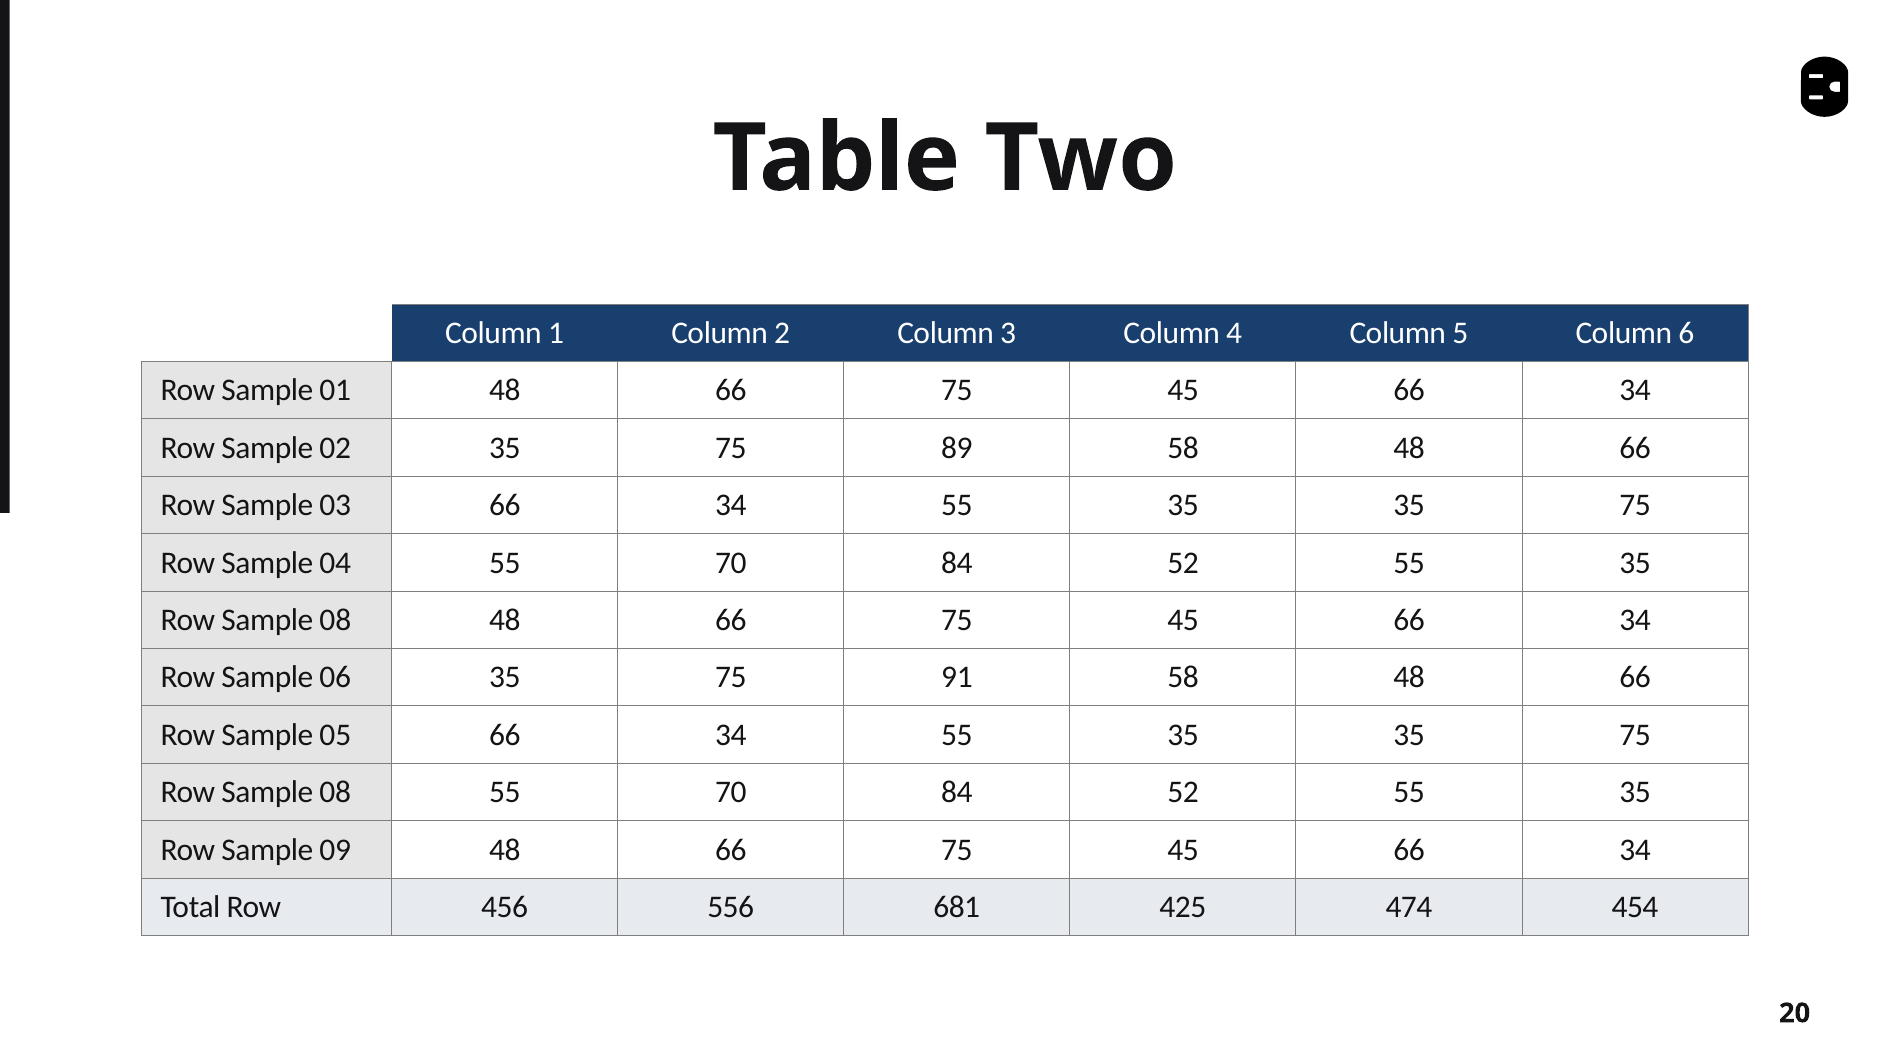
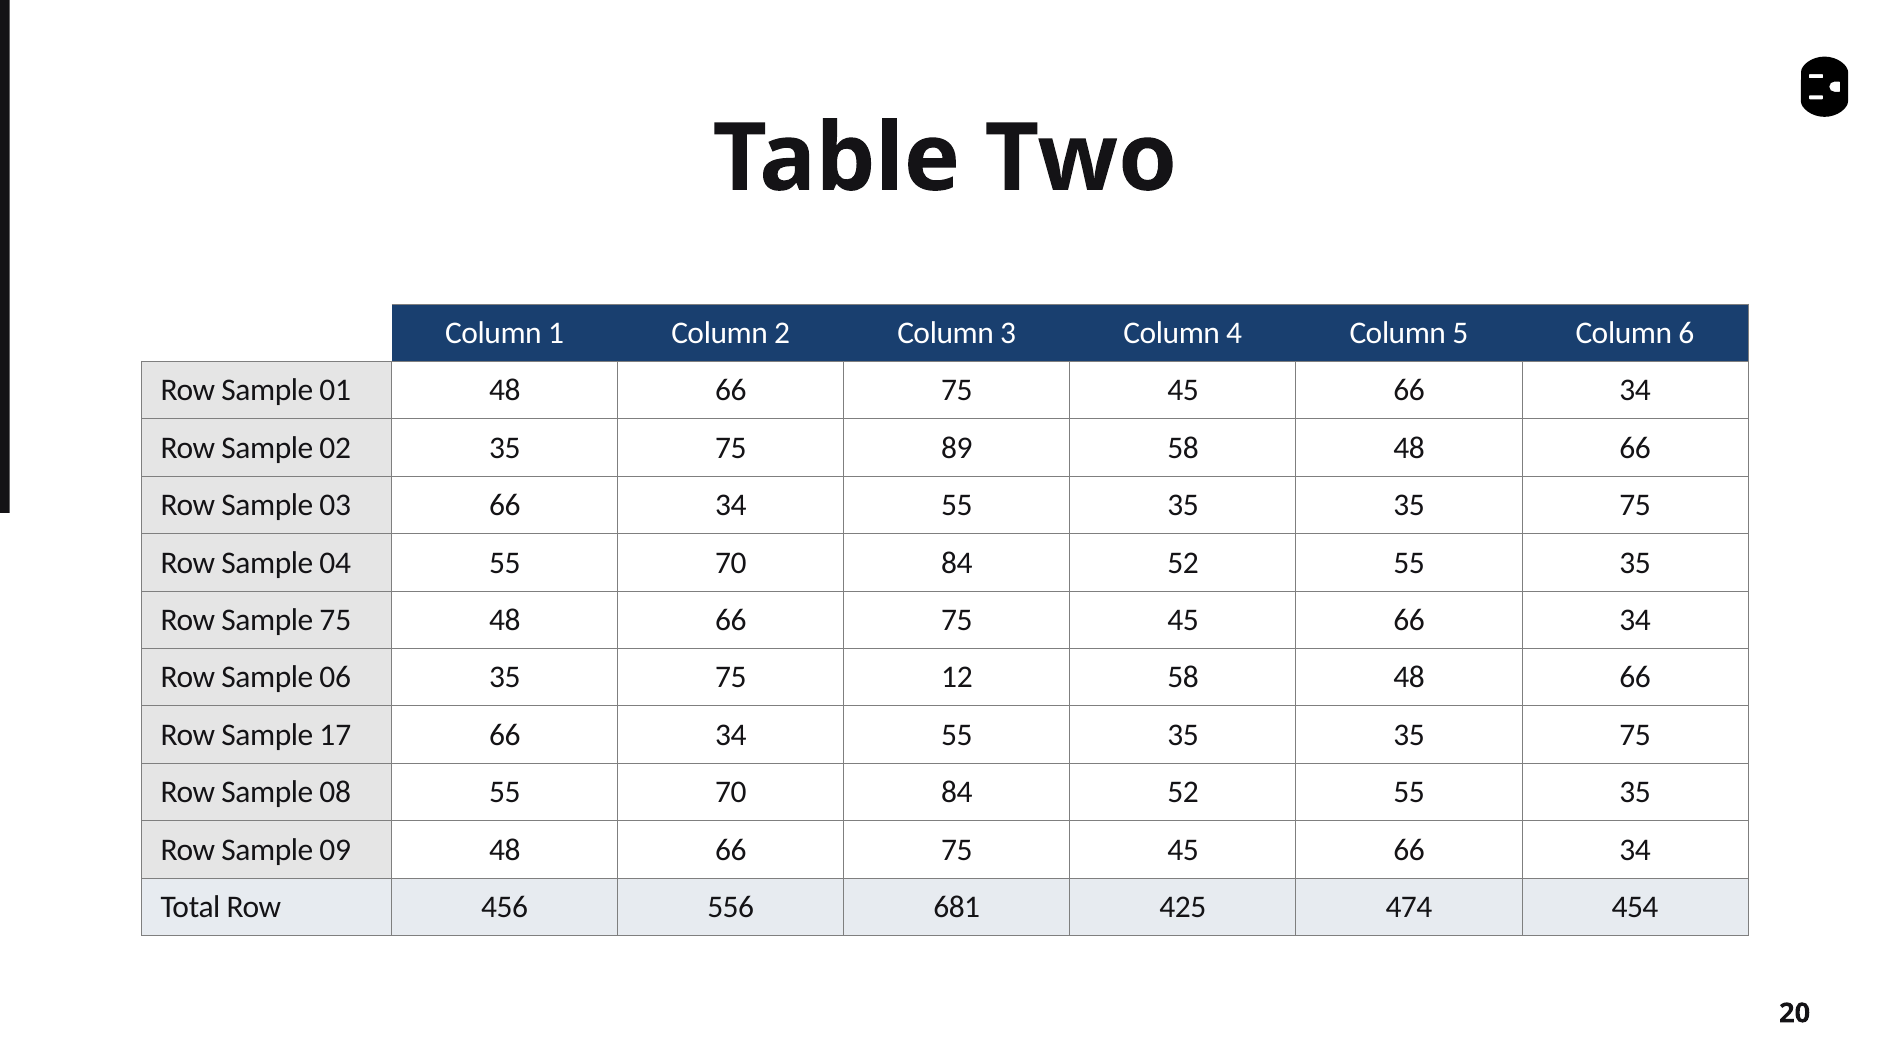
08: 08 -> 75 (335, 620)
91: 91 -> 12 (957, 678)
05: 05 -> 17 (335, 735)
